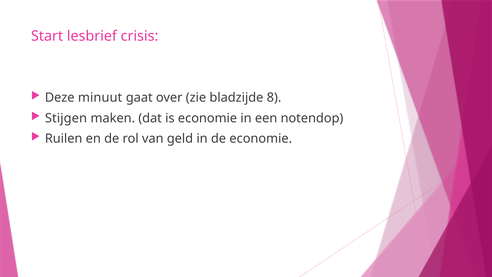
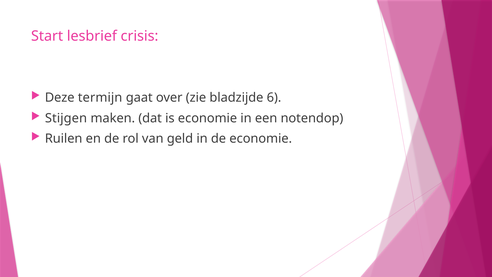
minuut: minuut -> termijn (100, 98)
8: 8 -> 6 (274, 98)
